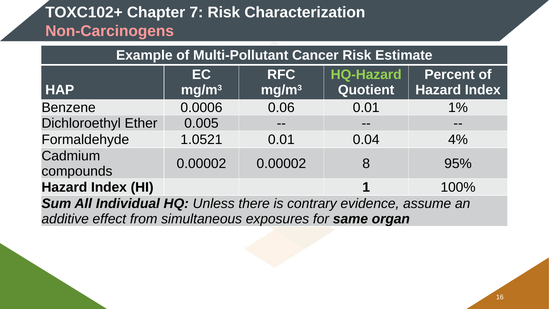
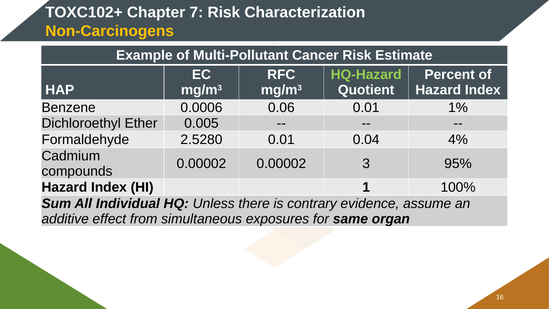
Non-Carcinogens colour: pink -> yellow (110, 31)
1.0521: 1.0521 -> 2.5280 (201, 140)
8: 8 -> 3 (366, 163)
